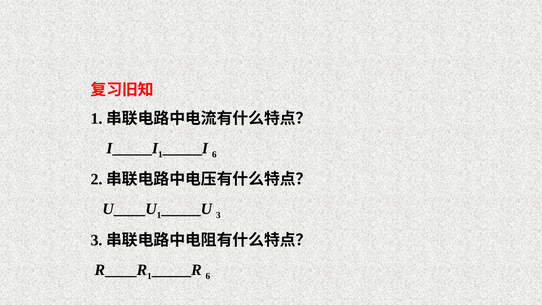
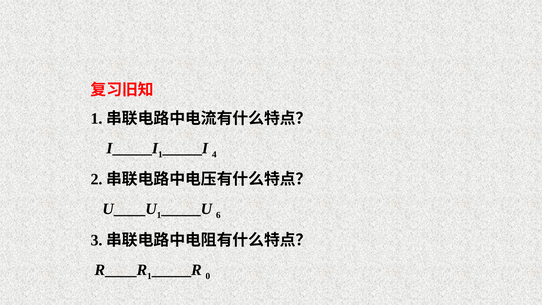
6: 6 -> 4 (214, 154)
3: 3 -> 6 (218, 215)
6: 6 -> 0 (208, 276)
